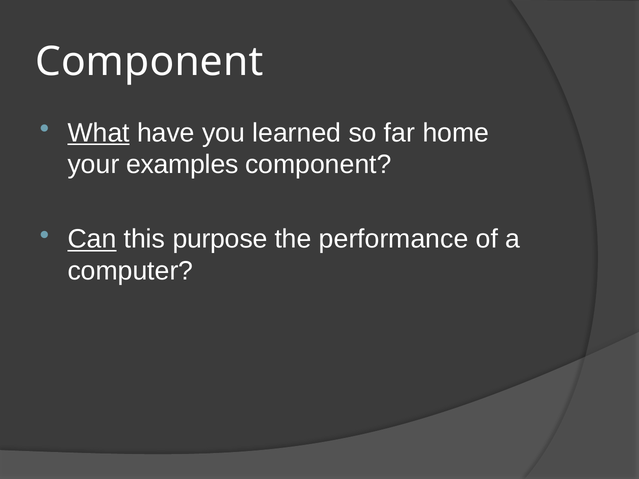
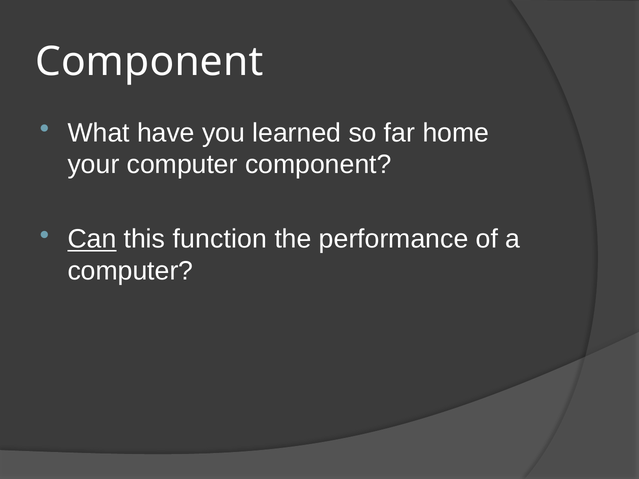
What underline: present -> none (99, 133)
your examples: examples -> computer (182, 165)
purpose: purpose -> function (220, 239)
